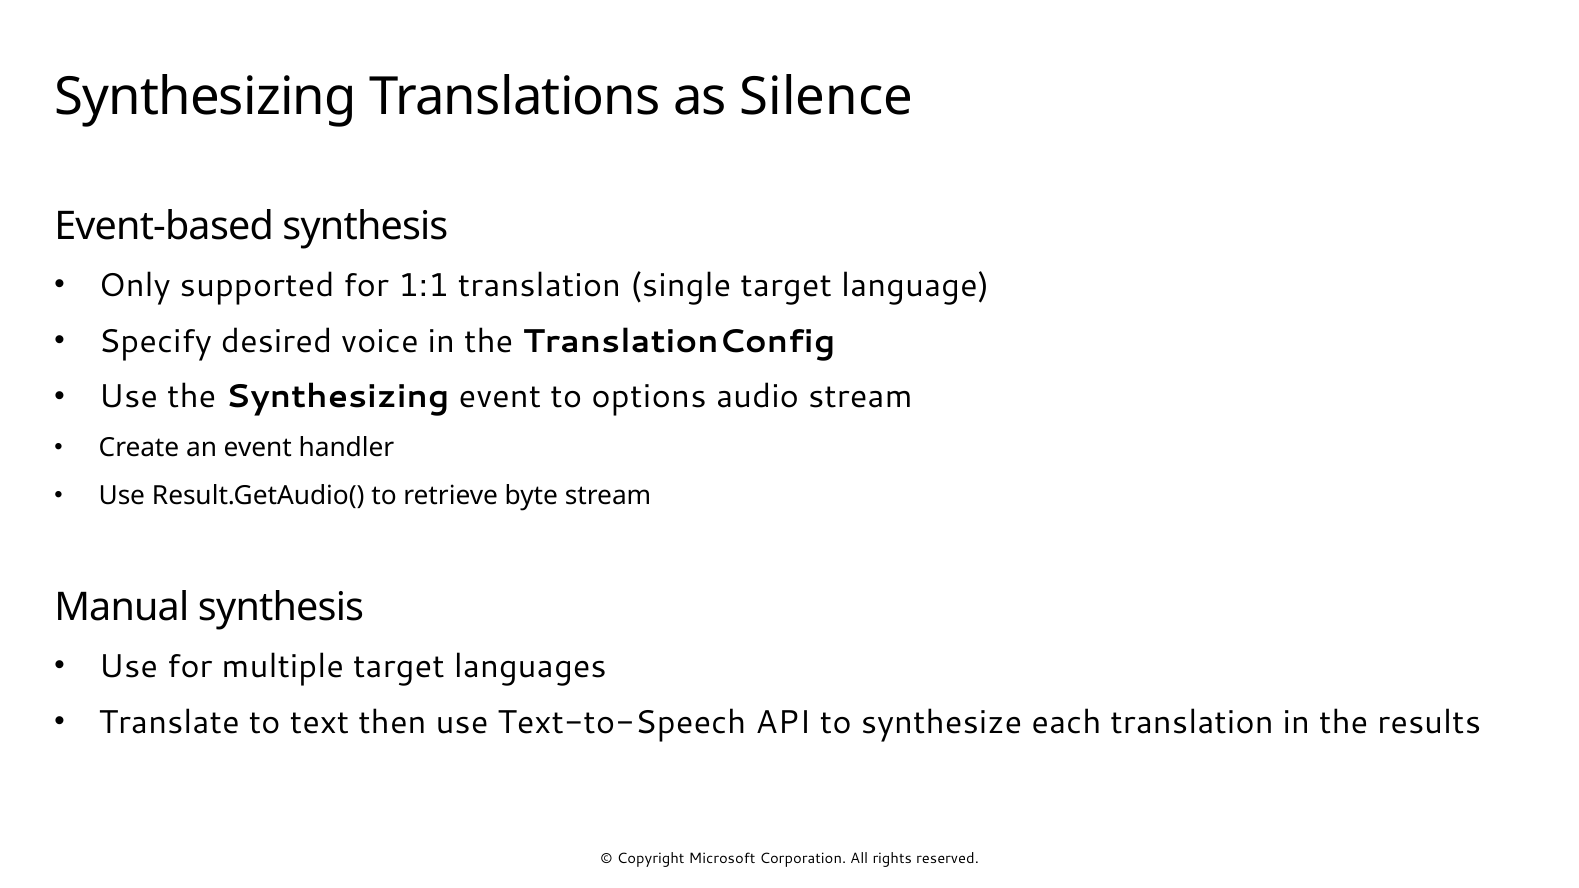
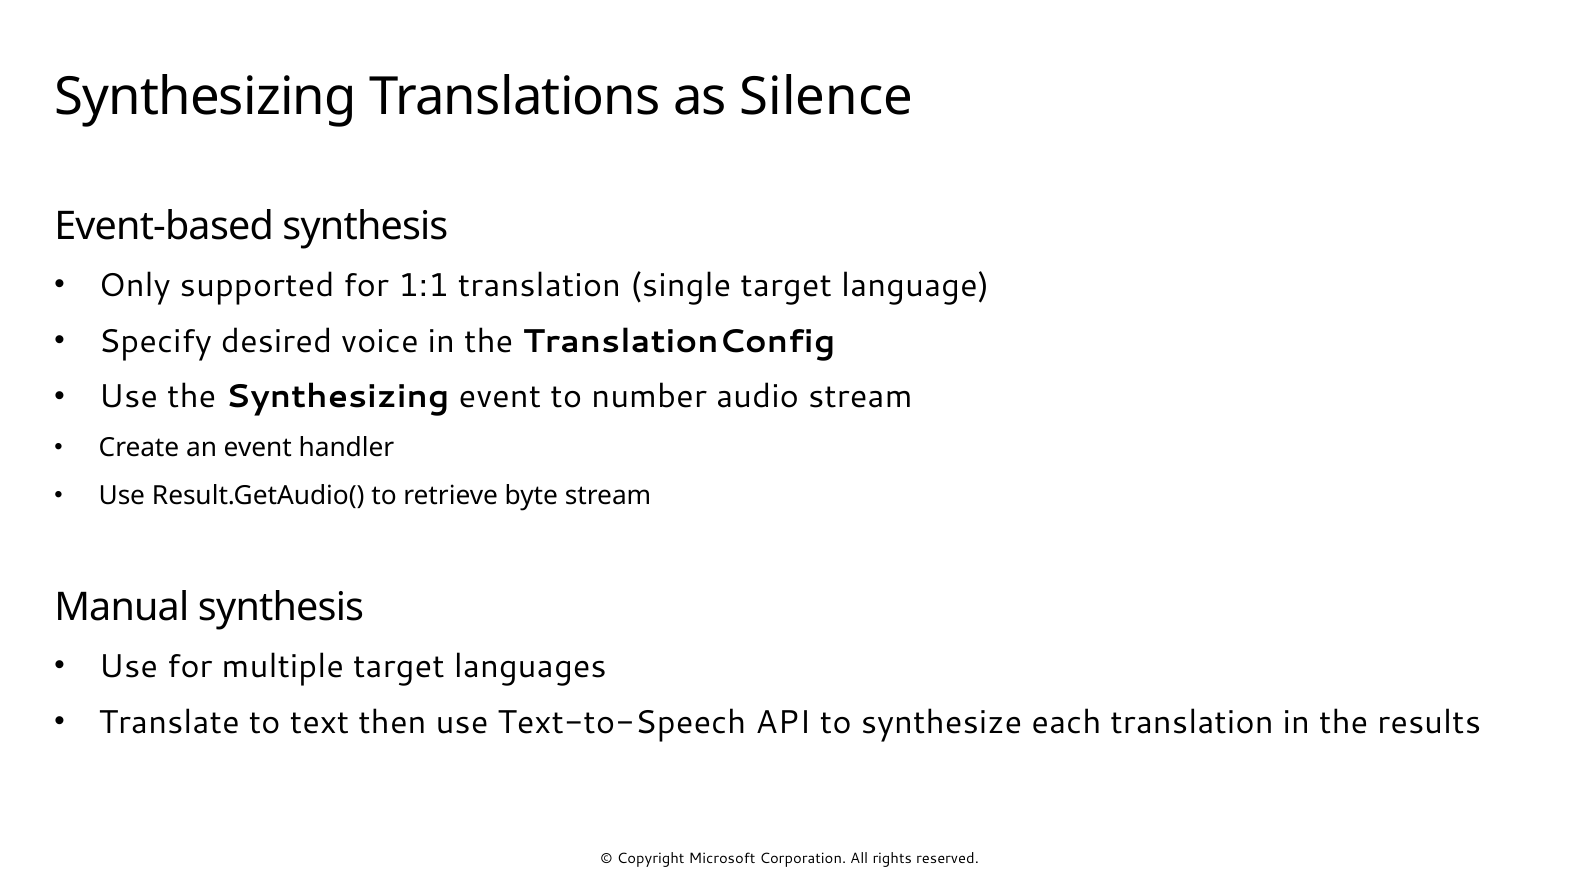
options: options -> number (649, 397)
